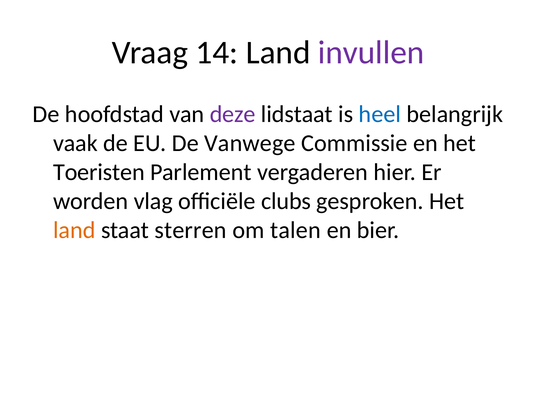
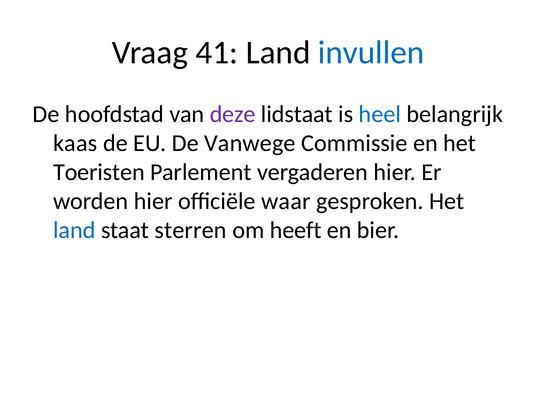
14: 14 -> 41 (217, 53)
invullen colour: purple -> blue (371, 53)
vaak: vaak -> kaas (75, 143)
worden vlag: vlag -> hier (153, 201)
clubs: clubs -> waar (286, 201)
land colour: orange -> blue (74, 230)
talen: talen -> heeft (296, 230)
